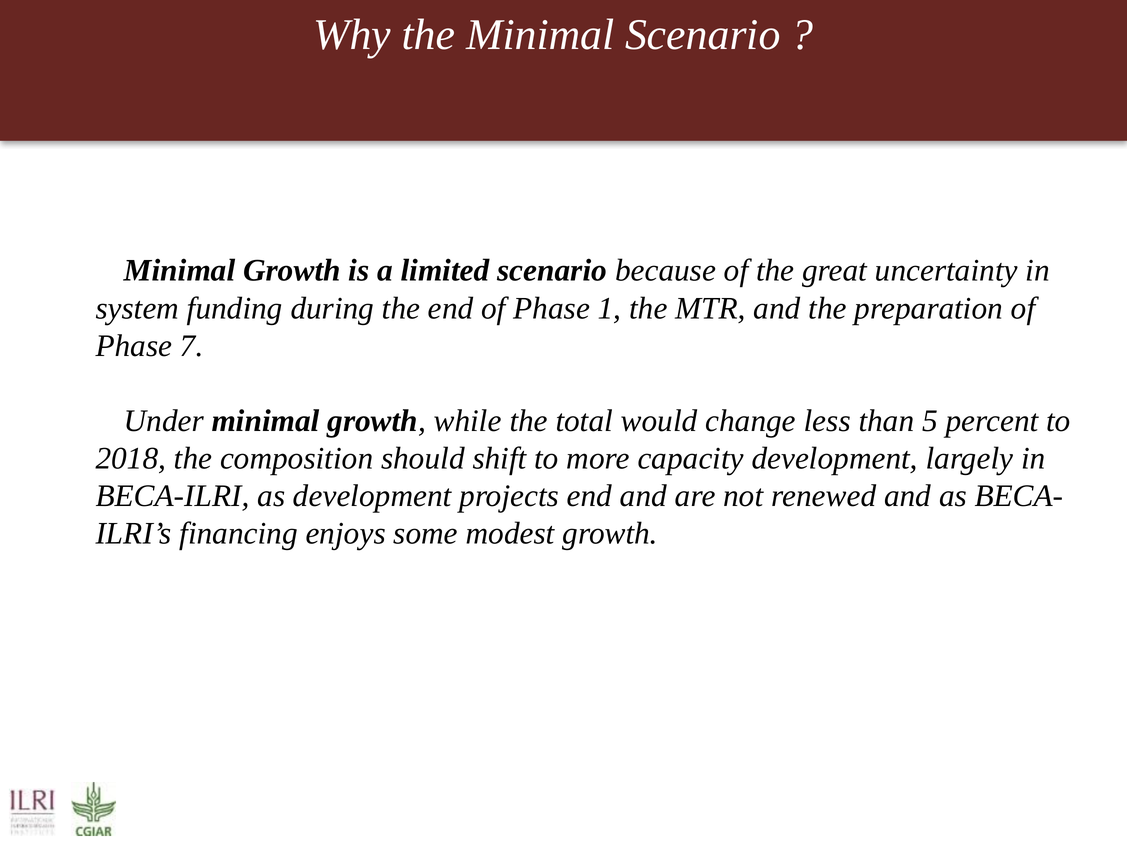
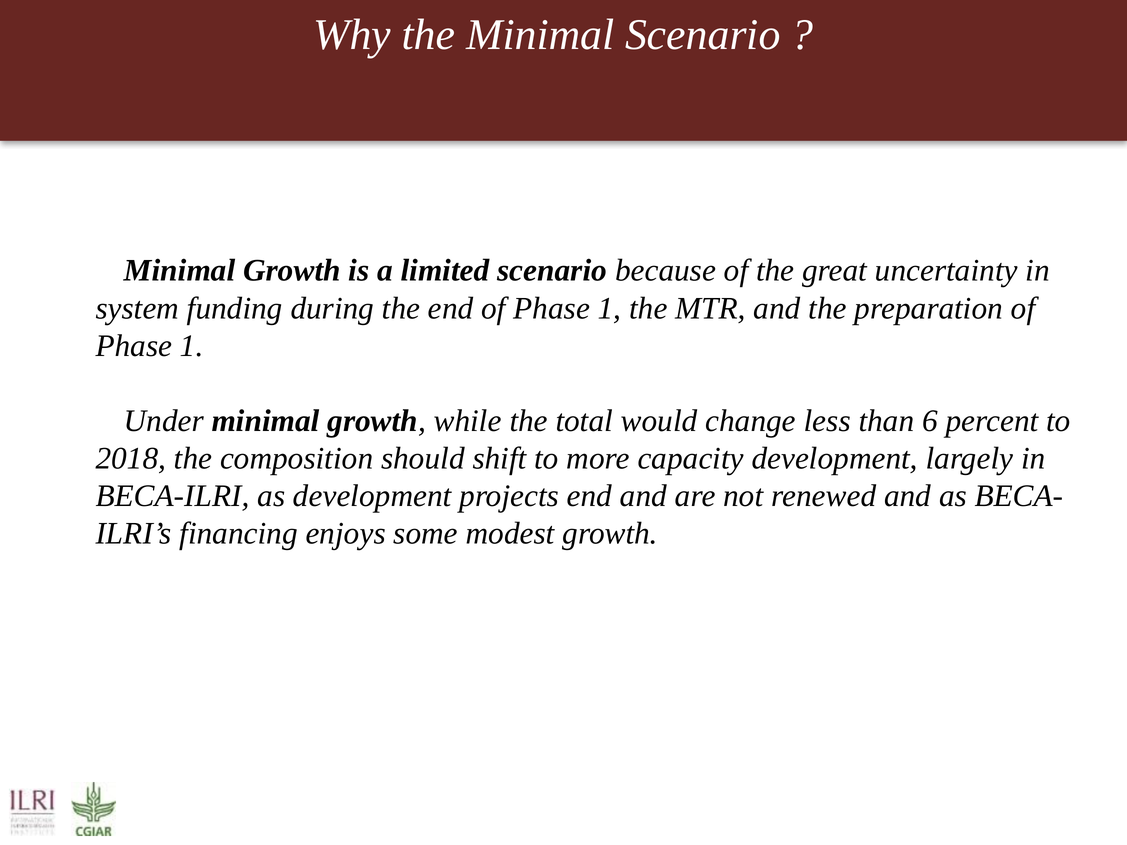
7: 7 -> 1 (192, 346)
5: 5 -> 6 (930, 421)
